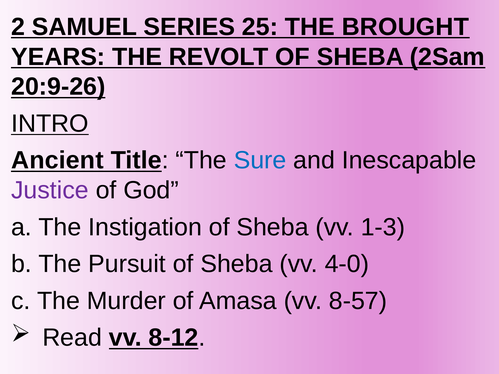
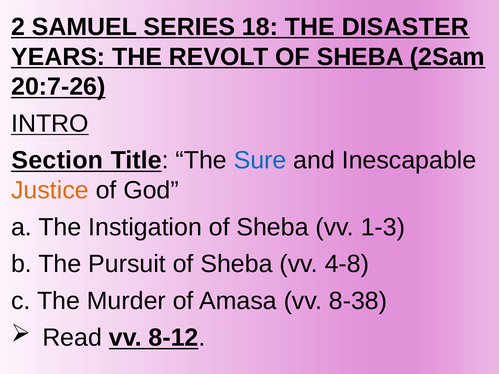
25: 25 -> 18 (260, 27)
BROUGHT: BROUGHT -> DISASTER (405, 27)
20:9-26: 20:9-26 -> 20:7-26 (58, 87)
Ancient: Ancient -> Section (57, 161)
Justice colour: purple -> orange (50, 190)
4-0: 4-0 -> 4-8 (347, 264)
8-57: 8-57 -> 8-38 (358, 301)
